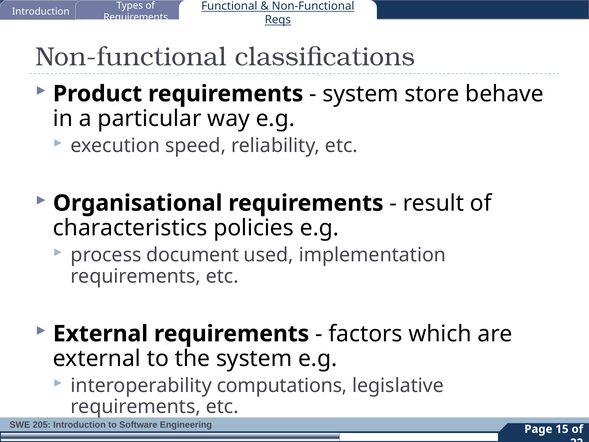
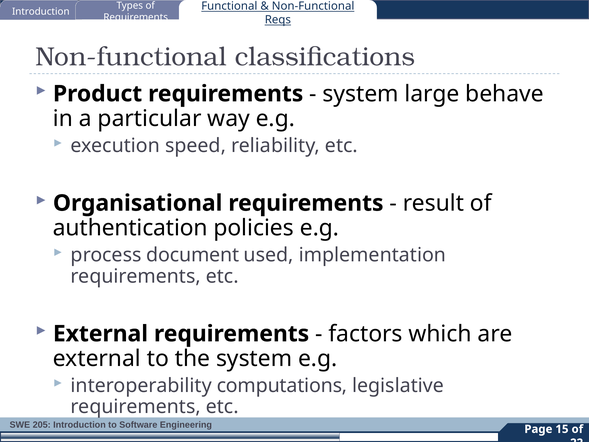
store: store -> large (432, 94)
characteristics: characteristics -> authentication (130, 228)
